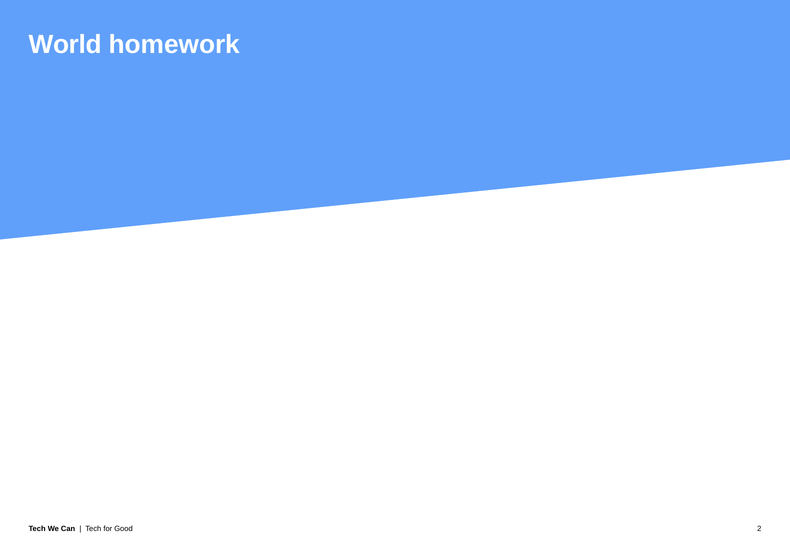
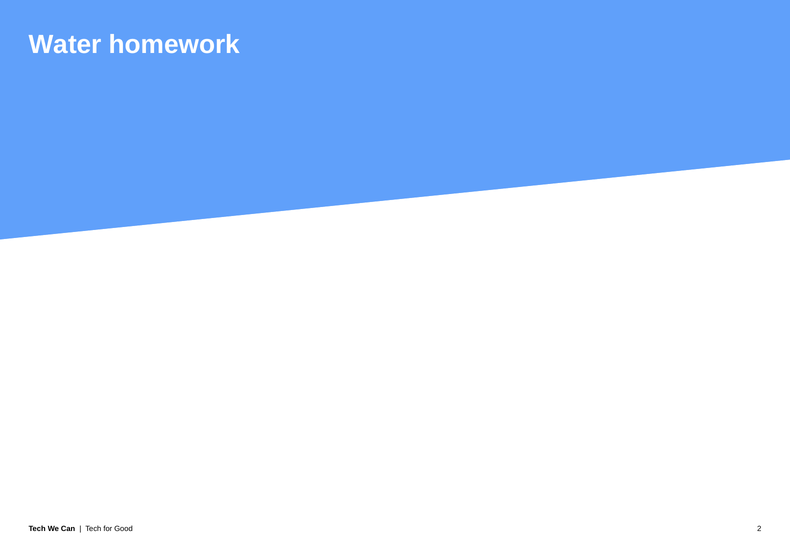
World: World -> Water (65, 45)
